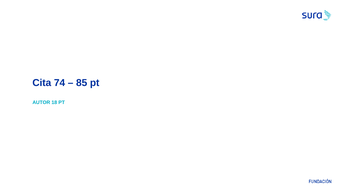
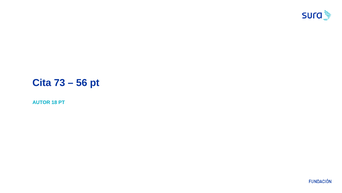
74: 74 -> 73 (60, 83)
85: 85 -> 56 (82, 83)
